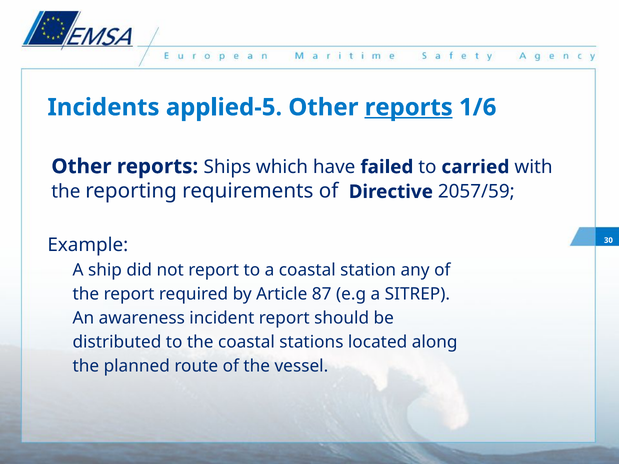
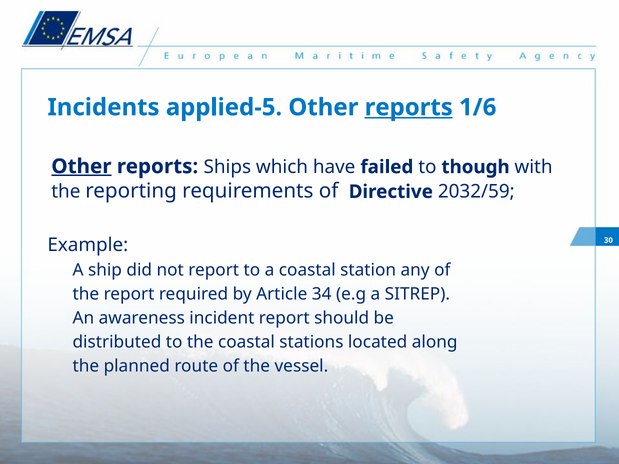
Other underline: none -> present (81, 167)
carried: carried -> though (476, 167)
2057/59: 2057/59 -> 2032/59 (476, 192)
87: 87 -> 34 (322, 294)
